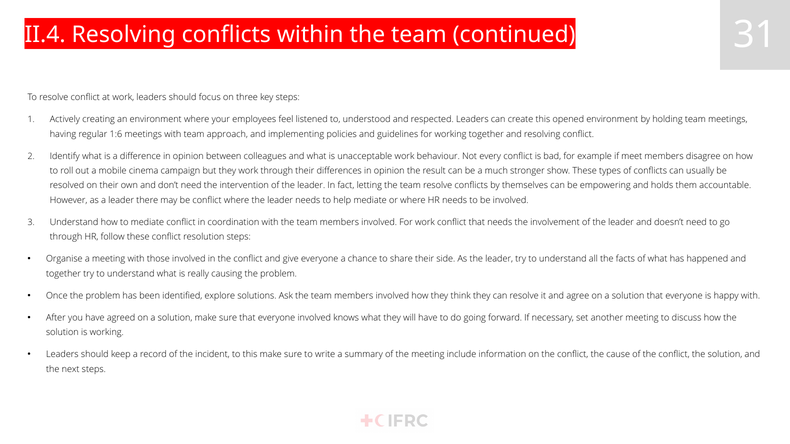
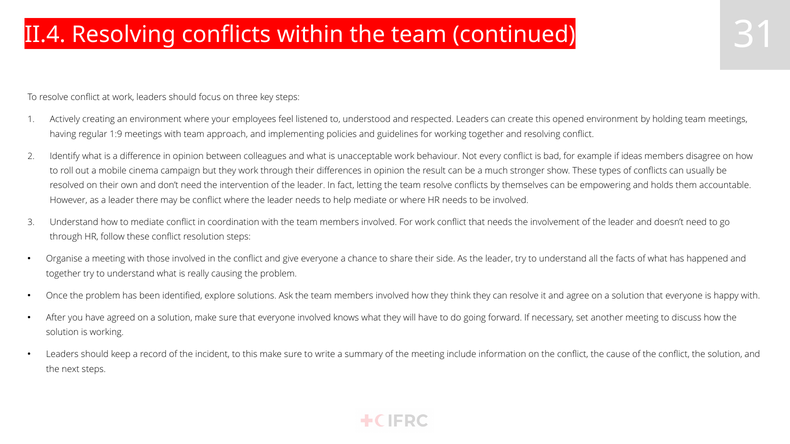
1:6: 1:6 -> 1:9 (116, 134)
meet: meet -> ideas (632, 156)
